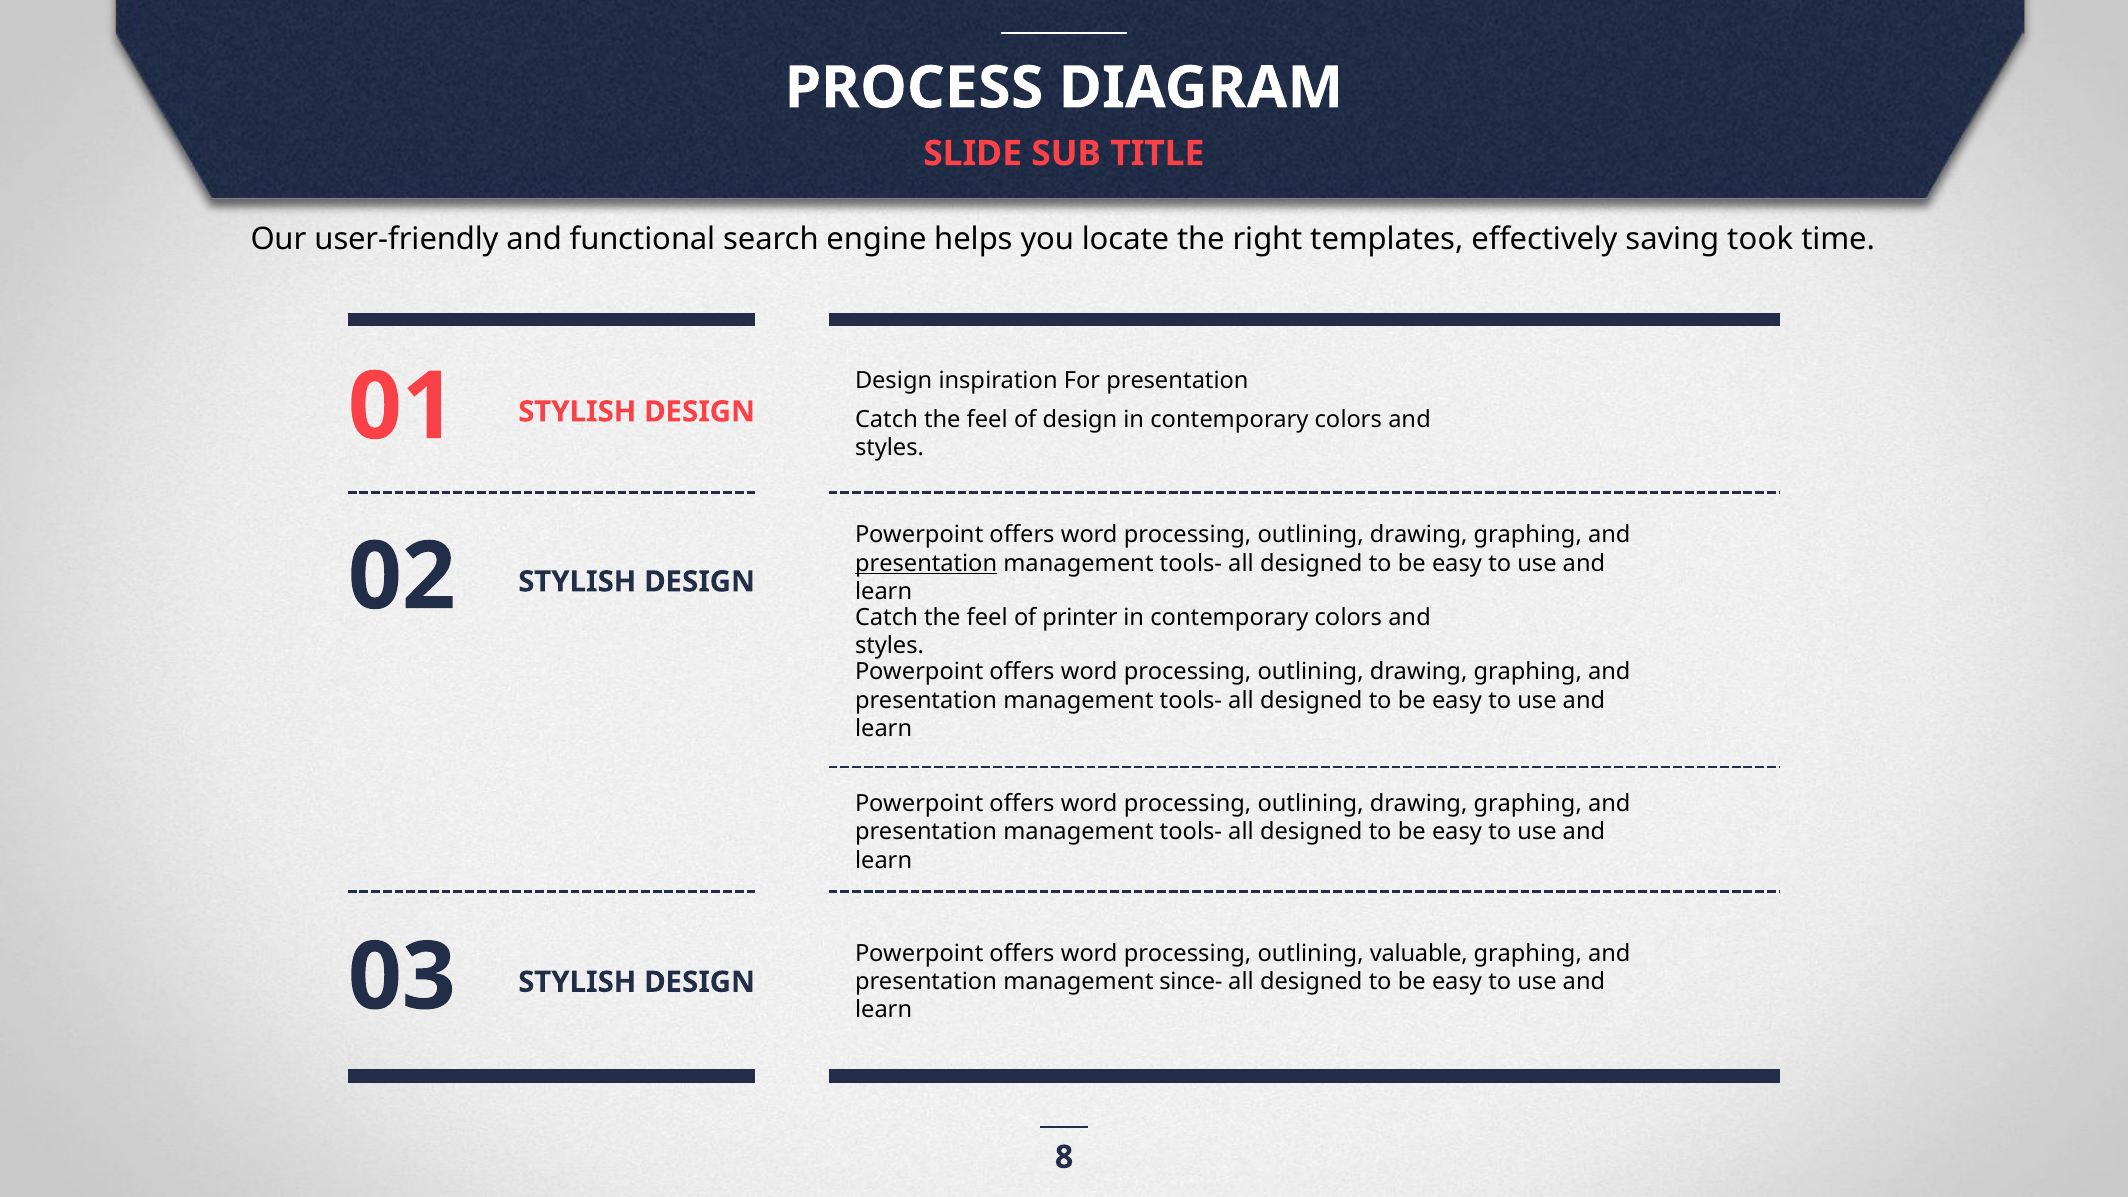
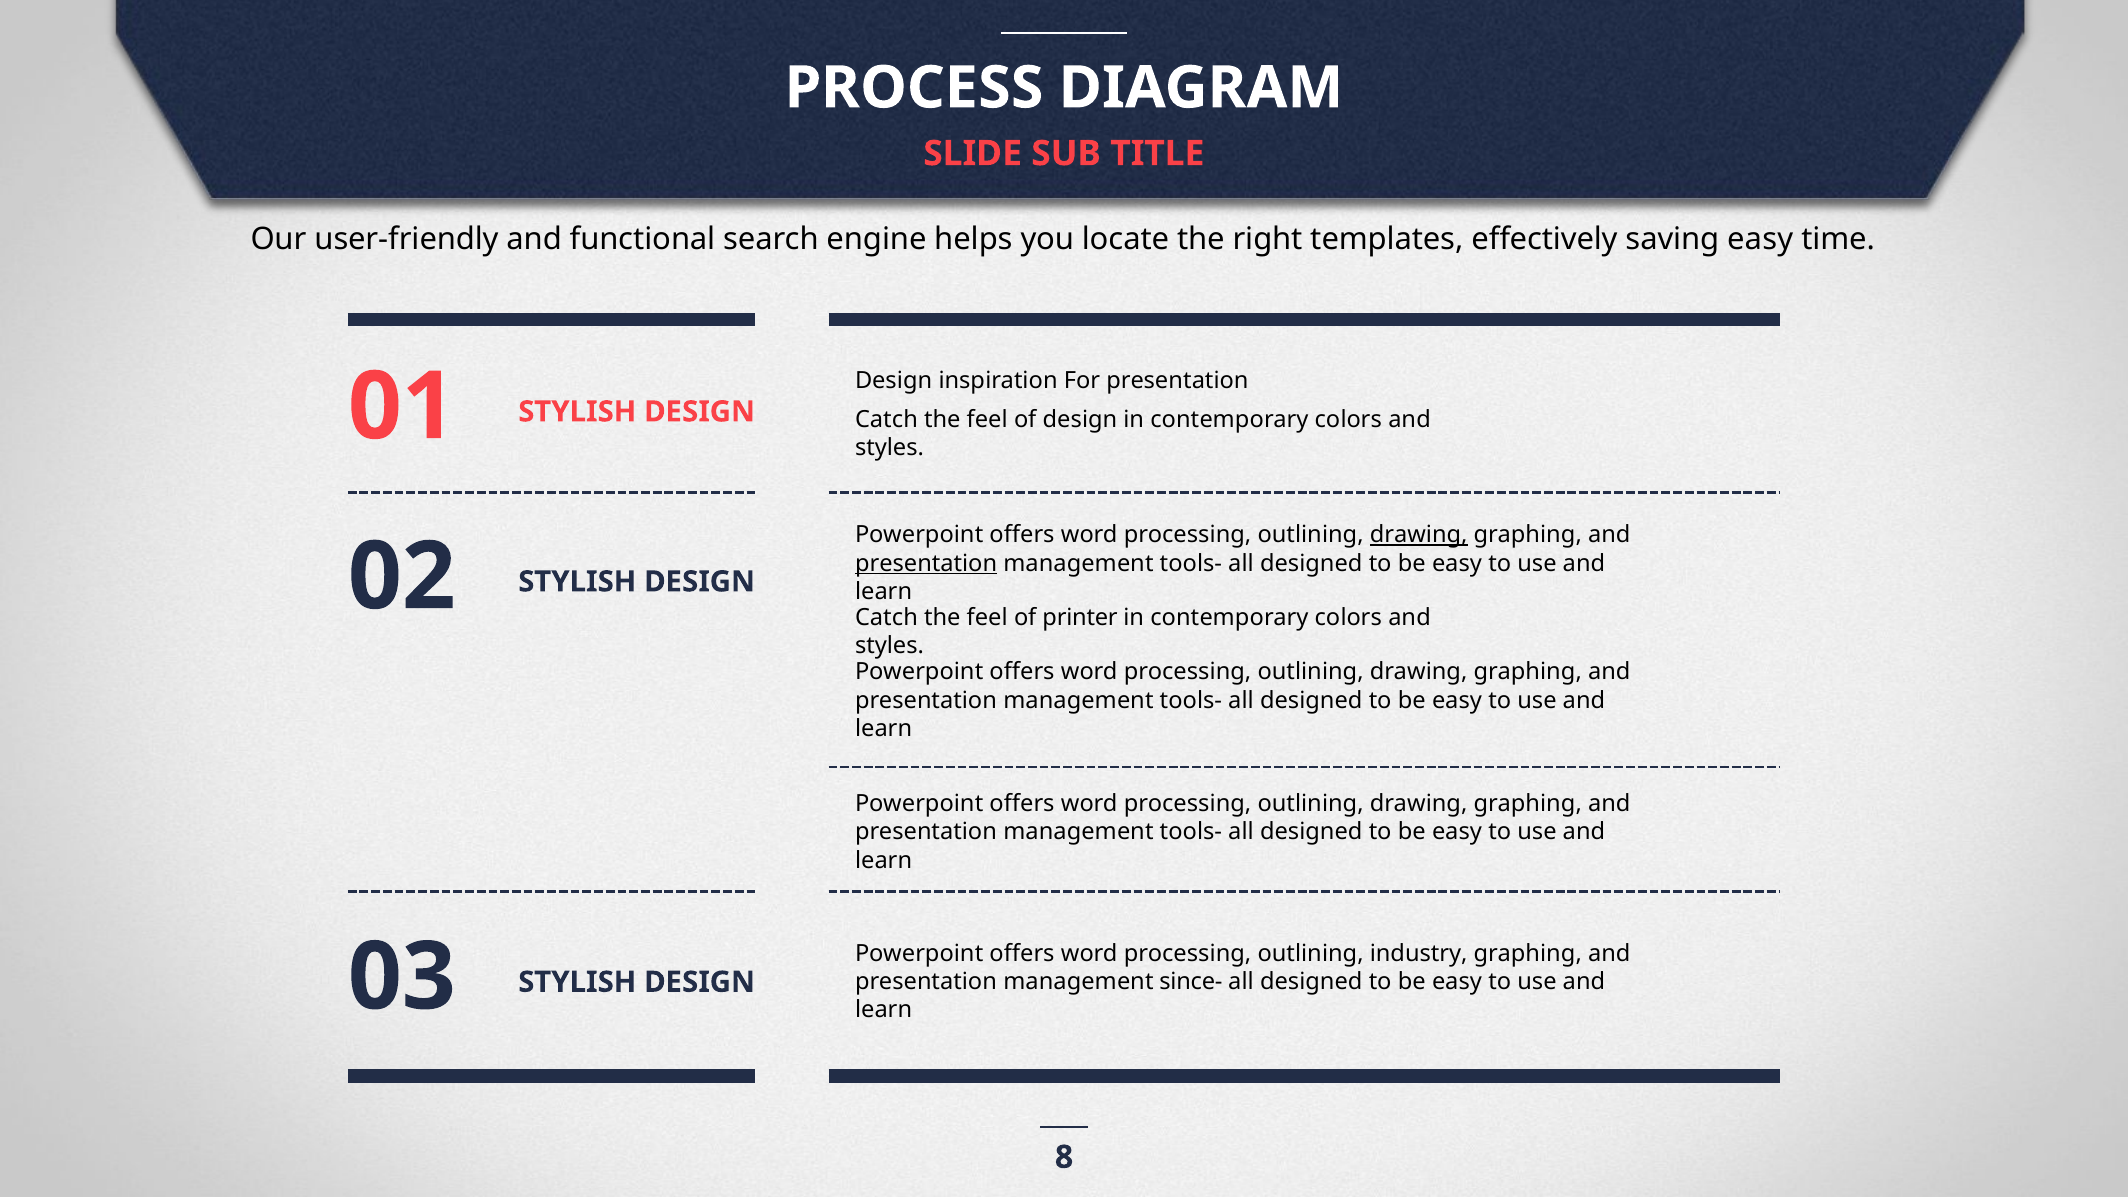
saving took: took -> easy (1760, 239)
drawing underline: none -> present (1419, 535)
valuable: valuable -> industry (1419, 953)
